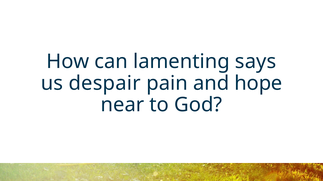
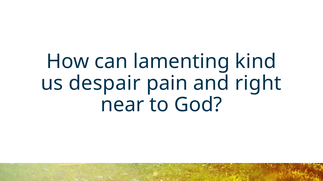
says: says -> kind (256, 62)
hope: hope -> right (258, 83)
